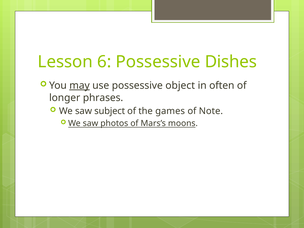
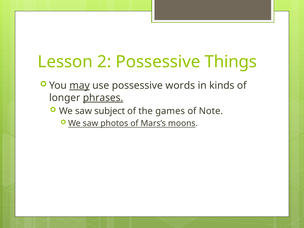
6: 6 -> 2 (104, 62)
Dishes: Dishes -> Things (231, 62)
object: object -> words (180, 86)
often: often -> kinds (222, 86)
phrases underline: none -> present (103, 98)
